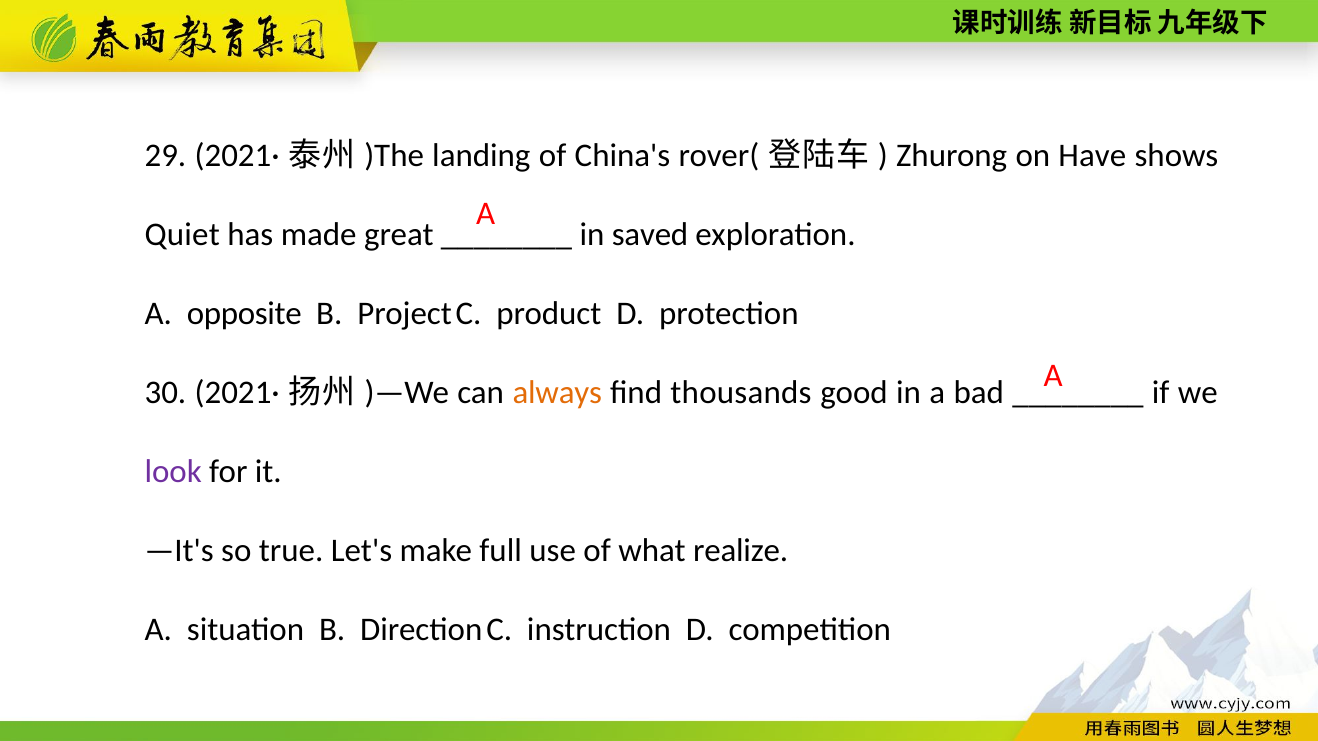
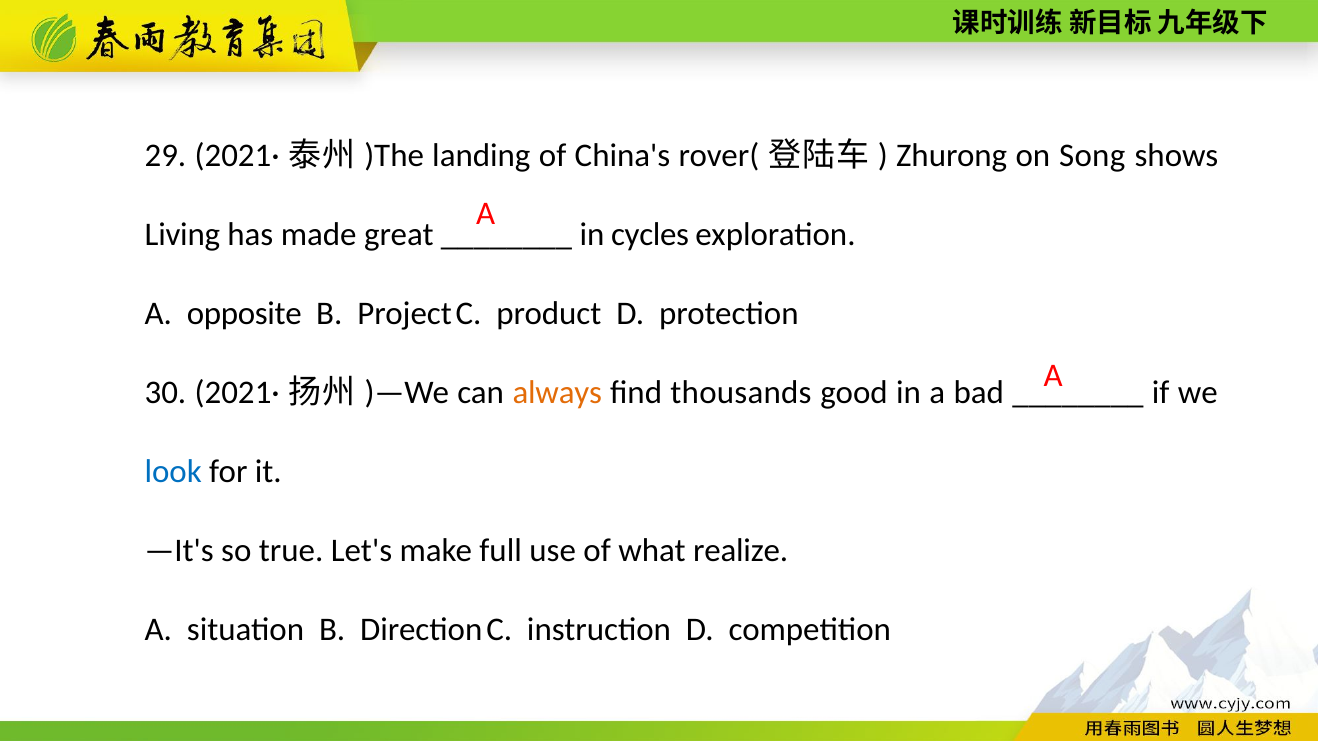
Have: Have -> Song (1092, 156)
Quiet: Quiet -> Living (182, 235)
saved: saved -> cycles (650, 235)
look colour: purple -> blue (173, 472)
